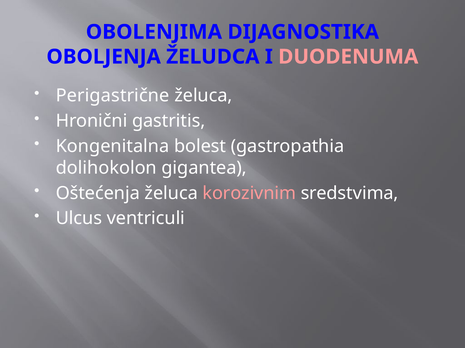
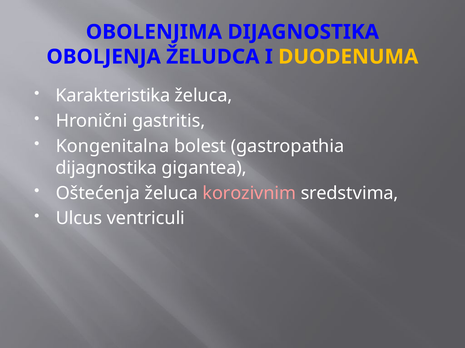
DUODENUMA colour: pink -> yellow (348, 57)
Perigastrične: Perigastrične -> Karakteristika (113, 96)
dolihokolon: dolihokolon -> dijagnostika (106, 168)
